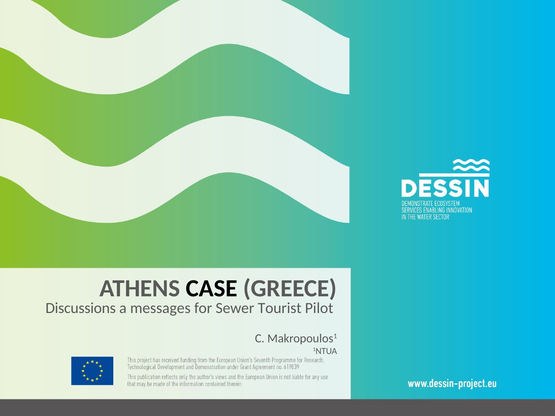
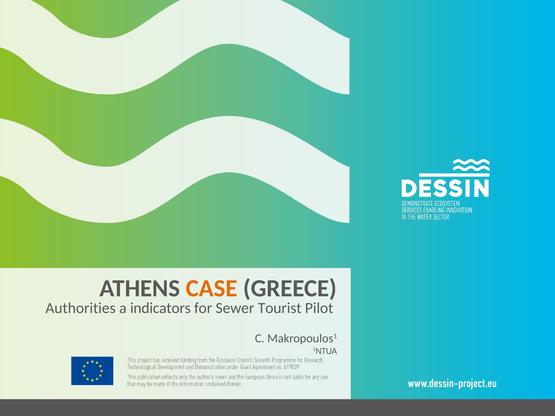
CASE colour: black -> orange (212, 289)
Discussions: Discussions -> Authorities (81, 308)
messages: messages -> indicators (160, 308)
